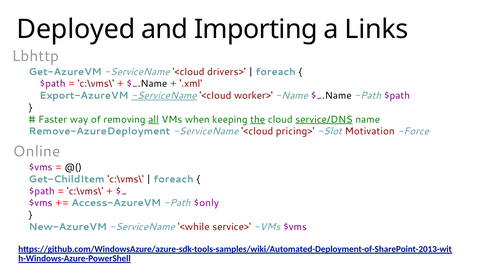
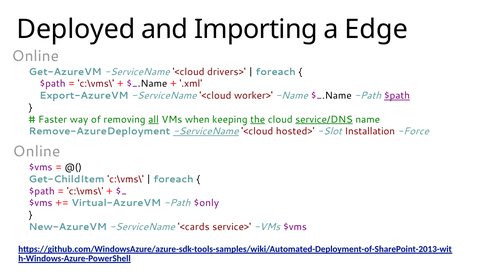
Links: Links -> Edge (376, 29)
Lbhttp: Lbhttp -> Online (36, 56)
ServiceName underline: present -> none (164, 95)
$path underline: none -> present (397, 95)
ServiceName underline: none -> present (206, 131)
pricing>: pricing> -> hosted> (295, 131)
Motivation: Motivation -> Installation (370, 131)
Access-AzureVM: Access-AzureVM -> Virtual-AzureVM (116, 203)
<while: <while -> <cards (194, 226)
